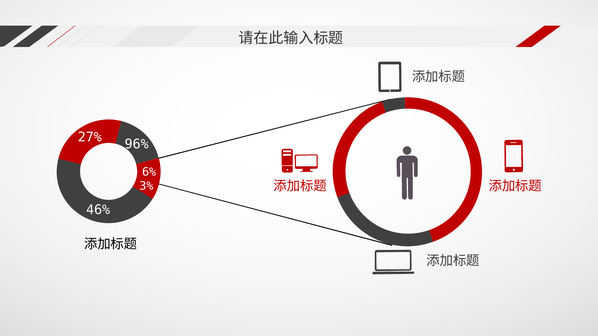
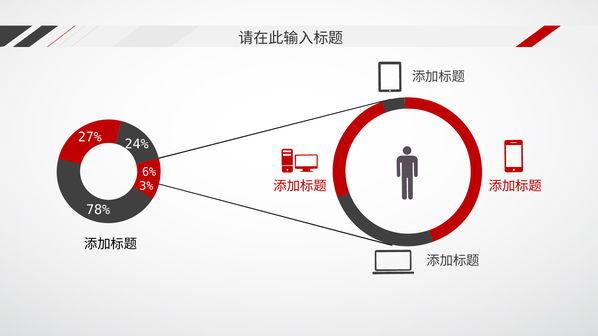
96%: 96% -> 24% (137, 144)
46%: 46% -> 78% (98, 210)
